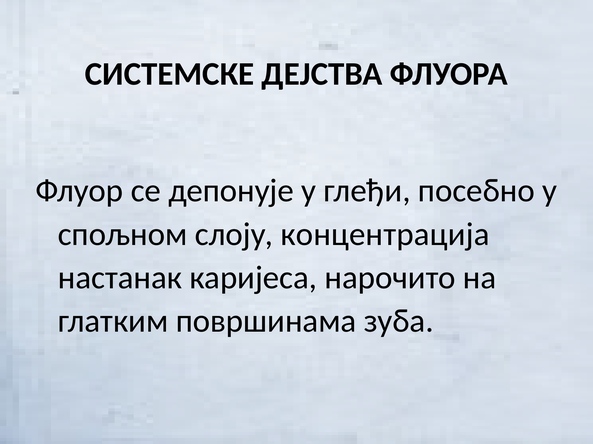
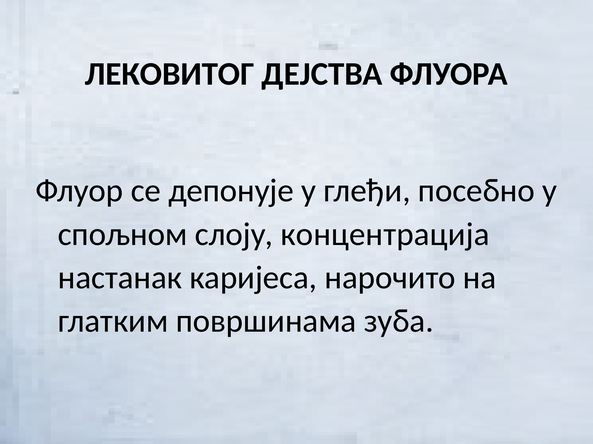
СИСТЕМСКЕ: СИСТЕМСКЕ -> ЛЕКОВИТОГ (170, 74)
